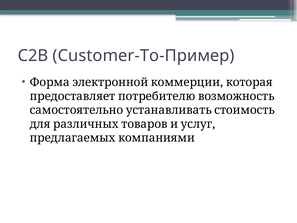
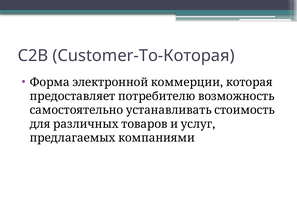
Customer-To-Пример: Customer-To-Пример -> Customer-To-Которая (144, 56)
